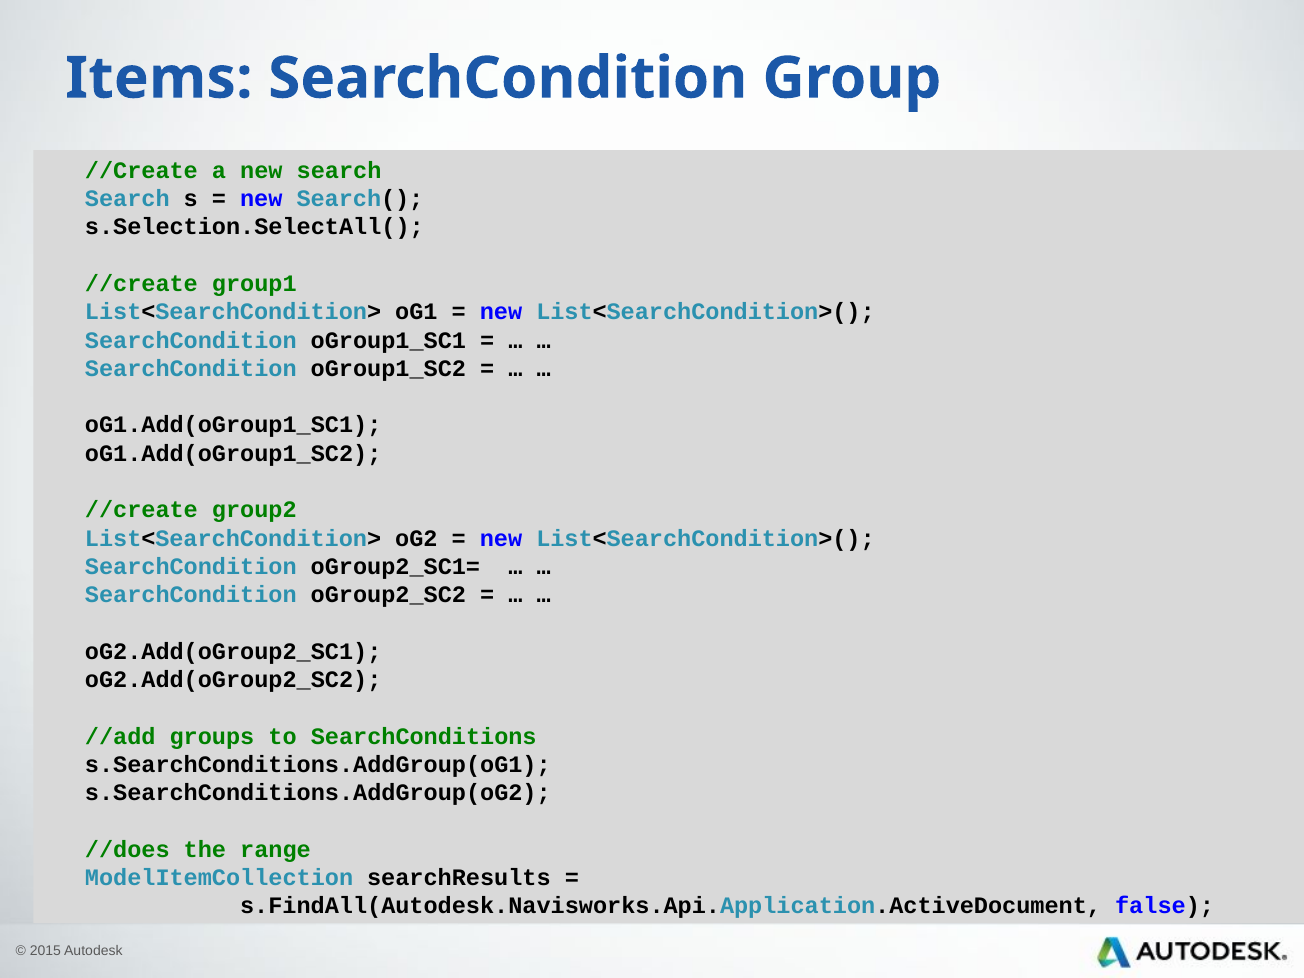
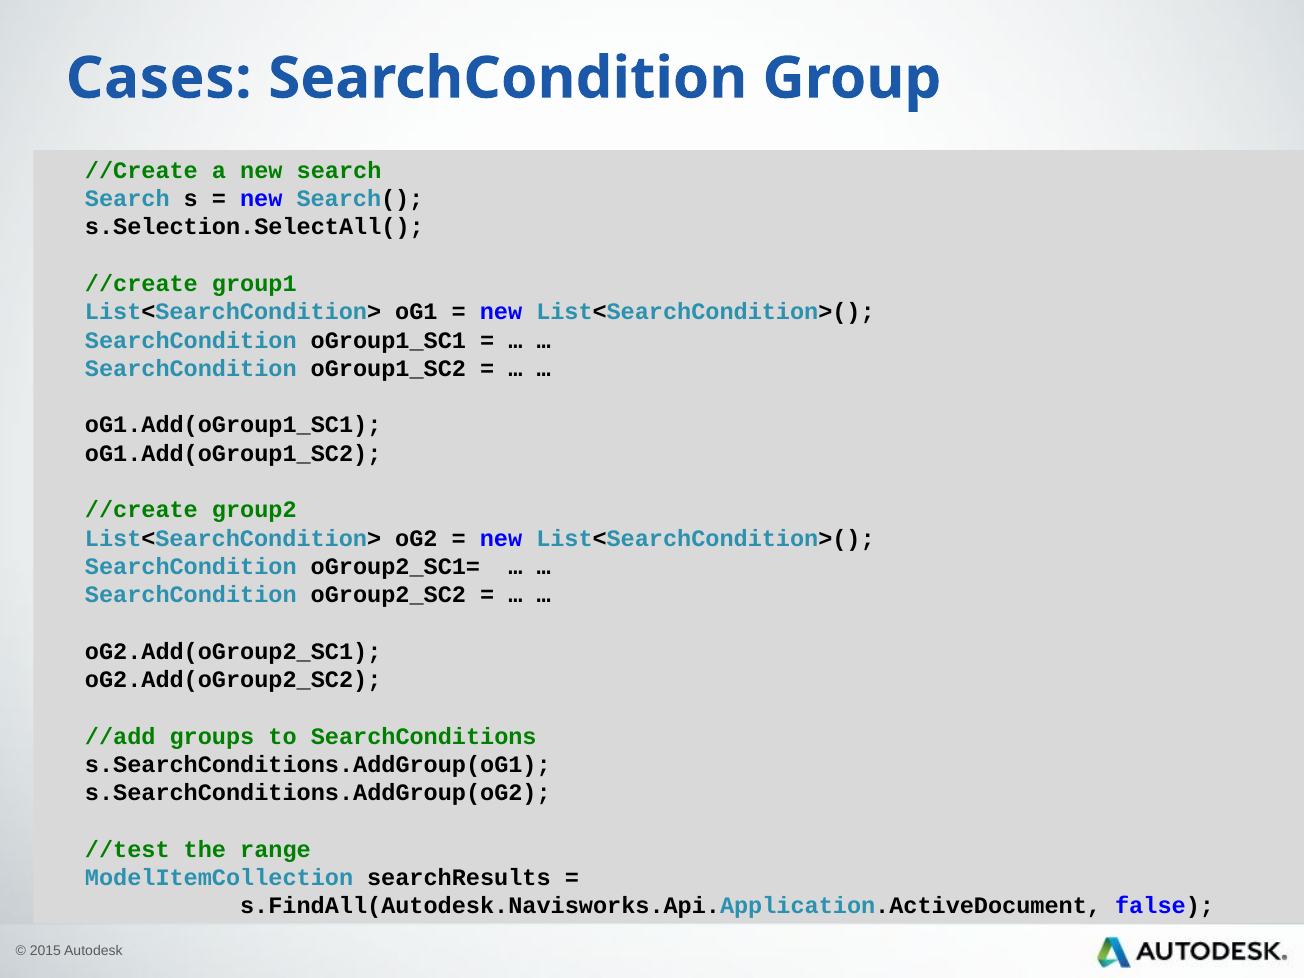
Items: Items -> Cases (159, 78)
//does: //does -> //test (127, 849)
